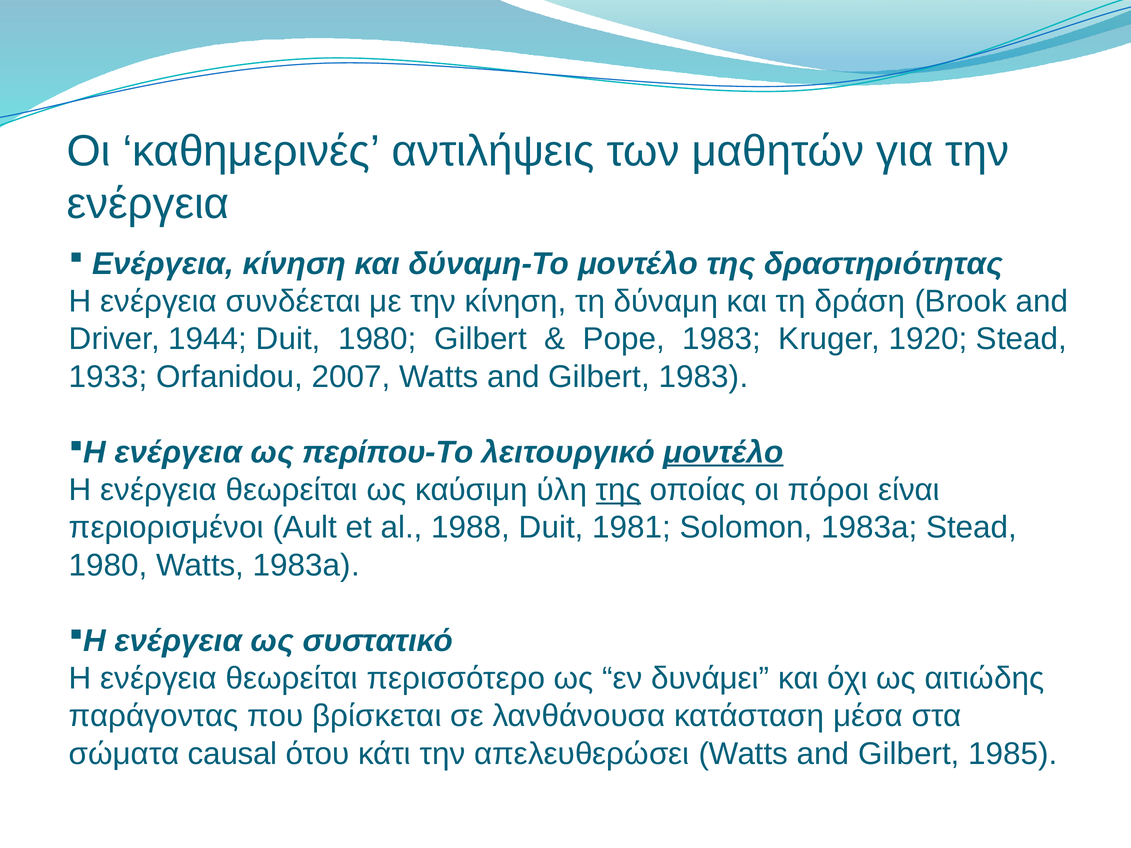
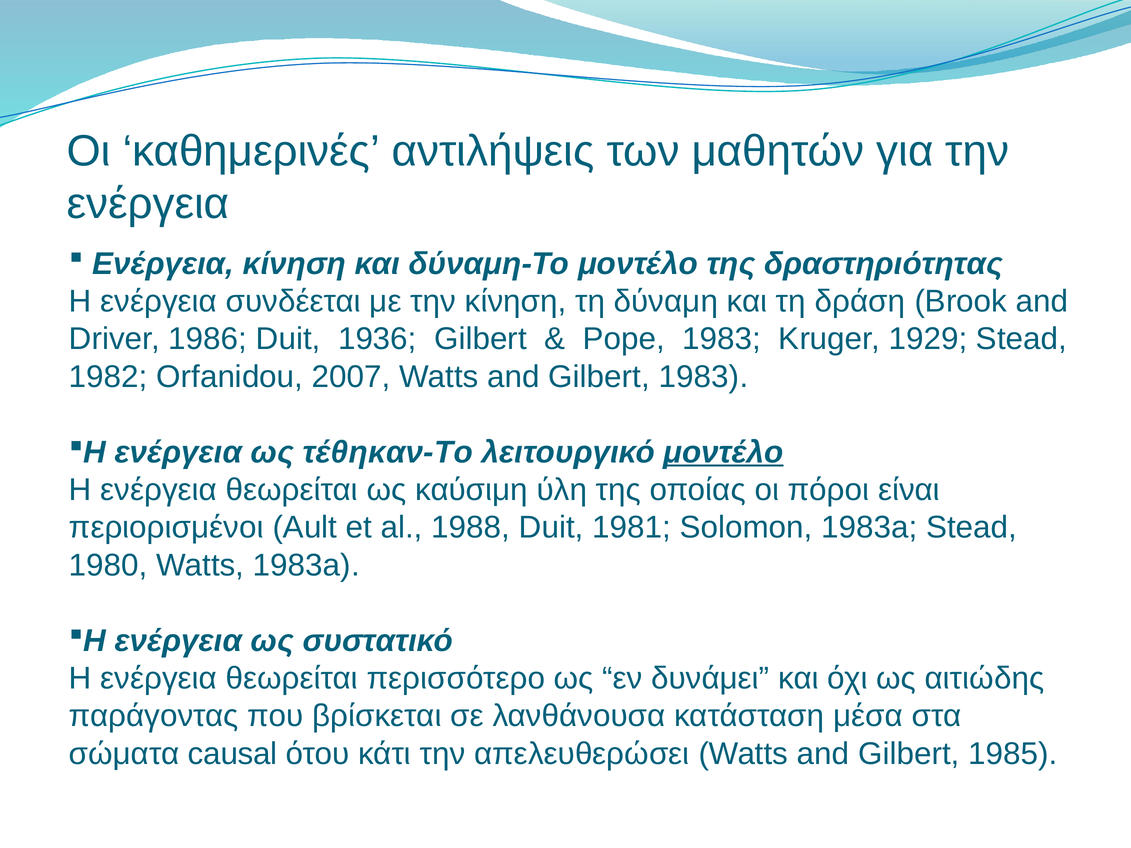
1944: 1944 -> 1986 (208, 339)
Duit 1980: 1980 -> 1936 (377, 339)
1920: 1920 -> 1929 (928, 339)
1933: 1933 -> 1982 (108, 377)
περίπου-Το: περίπου-Το -> τέθηκαν-Το (388, 452)
της underline: present -> none (618, 490)
